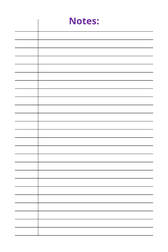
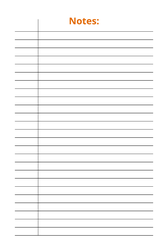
Notes colour: purple -> orange (84, 21)
